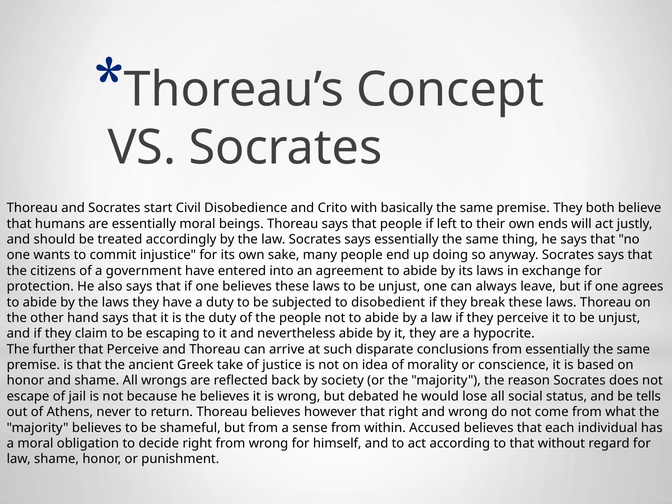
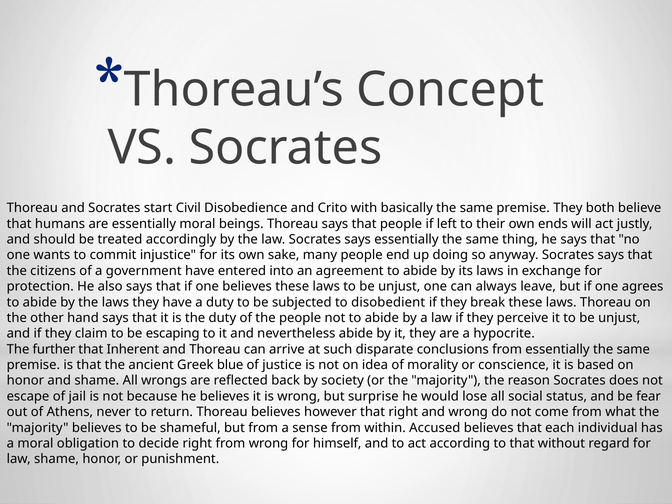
that Perceive: Perceive -> Inherent (133, 349)
take: take -> blue (230, 365)
debated: debated -> surprise (373, 396)
tells: tells -> fear (648, 396)
